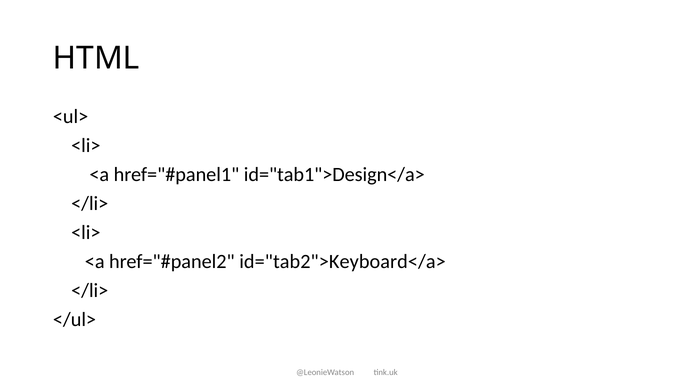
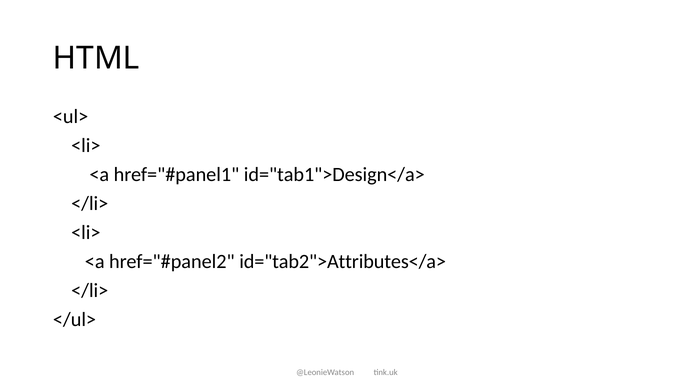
id="tab2">Keyboard</a>: id="tab2">Keyboard</a> -> id="tab2">Attributes</a> (343, 262)
